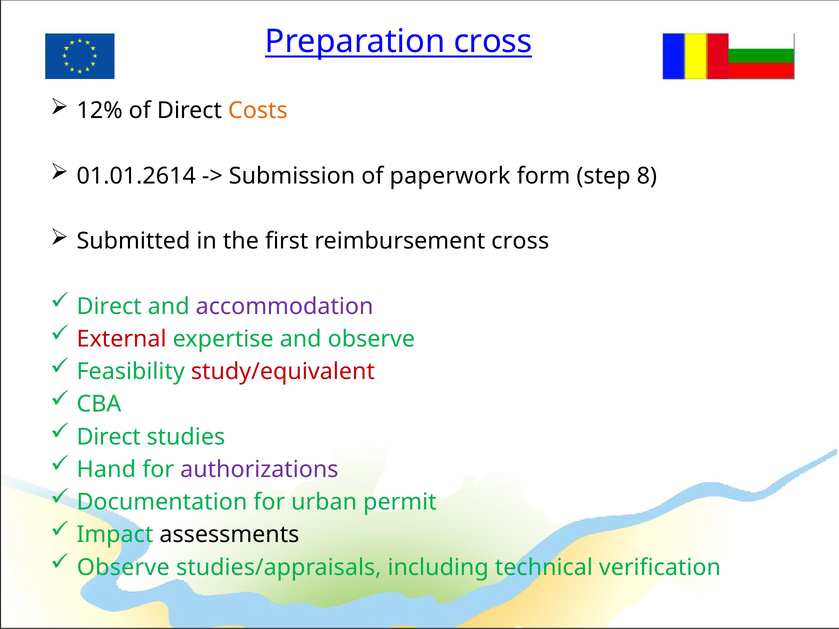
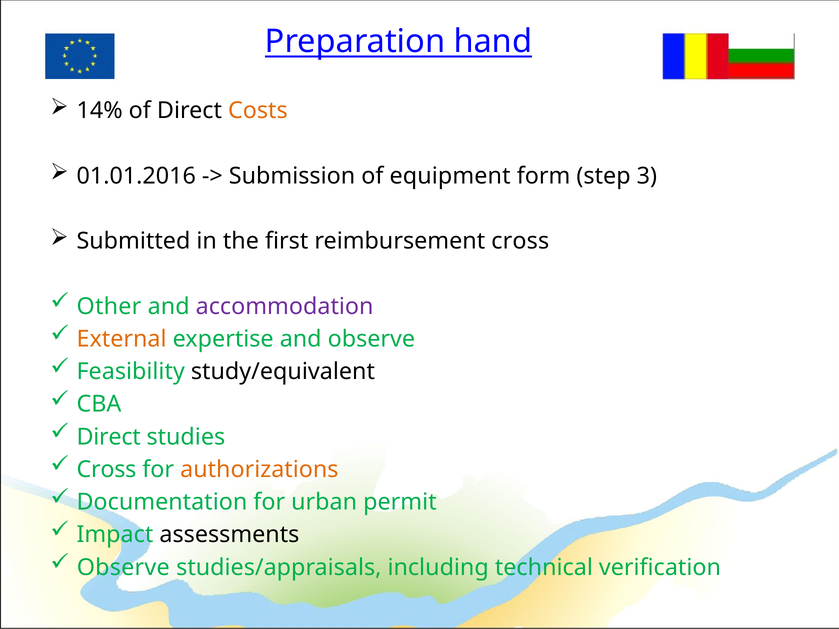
Preparation cross: cross -> hand (493, 42)
12%: 12% -> 14% (100, 111)
01.01.2614: 01.01.2614 -> 01.01.2016 (136, 176)
paperwork: paperwork -> equipment (450, 176)
8: 8 -> 3 (647, 176)
Direct: Direct -> Other (109, 307)
External colour: red -> orange (122, 339)
study/equivalent colour: red -> black (283, 372)
Hand: Hand -> Cross (106, 470)
authorizations colour: purple -> orange (259, 470)
